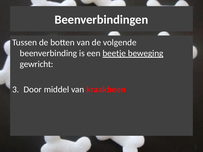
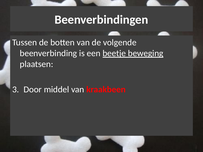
gewricht: gewricht -> plaatsen (37, 64)
